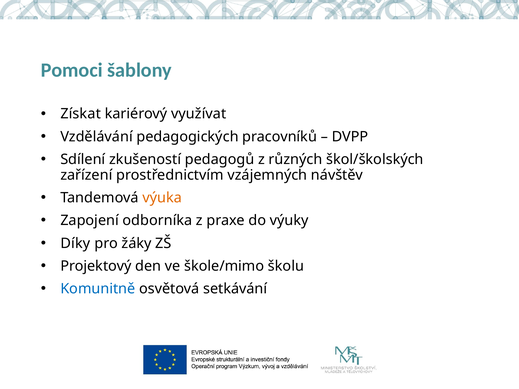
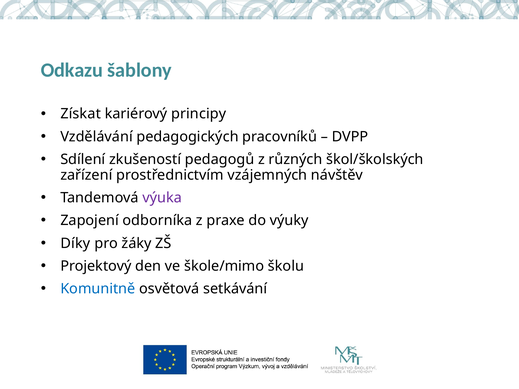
Pomoci: Pomoci -> Odkazu (72, 70)
využívat: využívat -> principy (199, 114)
výuka colour: orange -> purple (162, 198)
